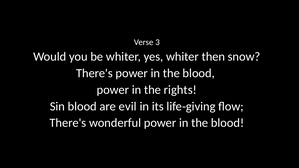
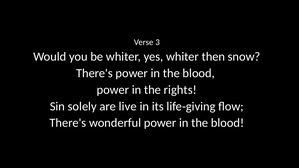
Sin blood: blood -> solely (82, 106)
evil: evil -> live (128, 106)
